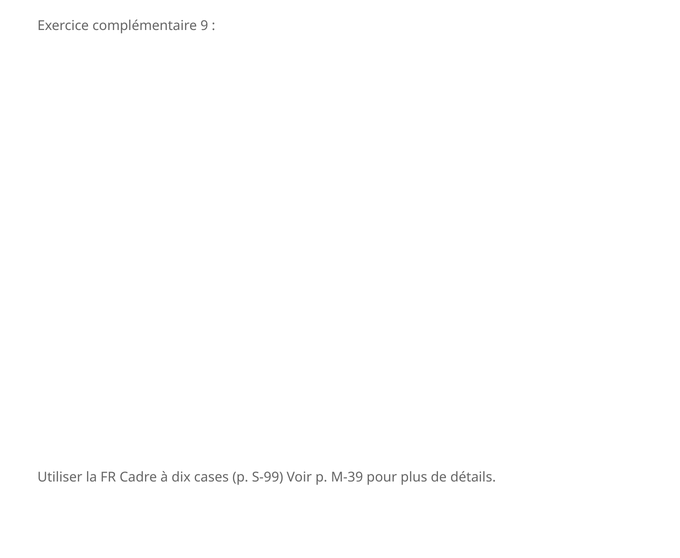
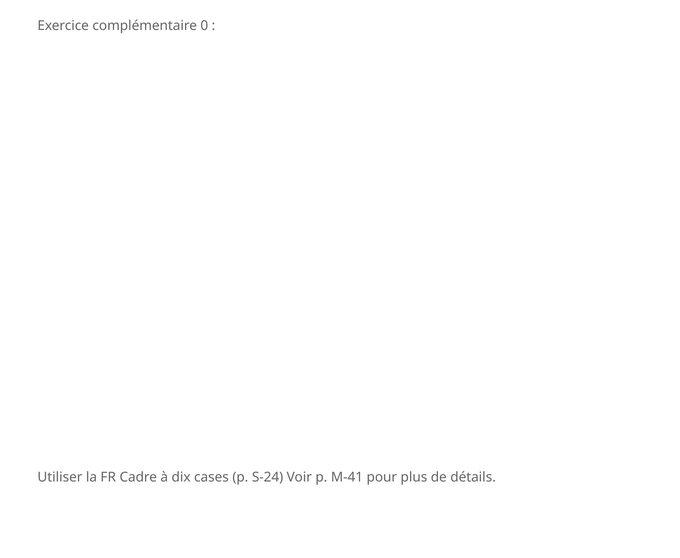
9: 9 -> 0 (204, 26)
S-99: S-99 -> S-24 (268, 477)
M-39: M-39 -> M-41 (347, 477)
